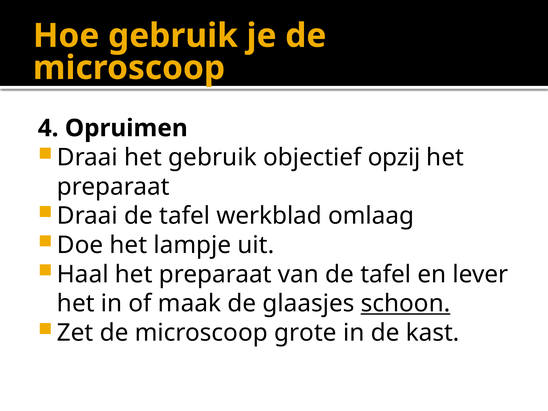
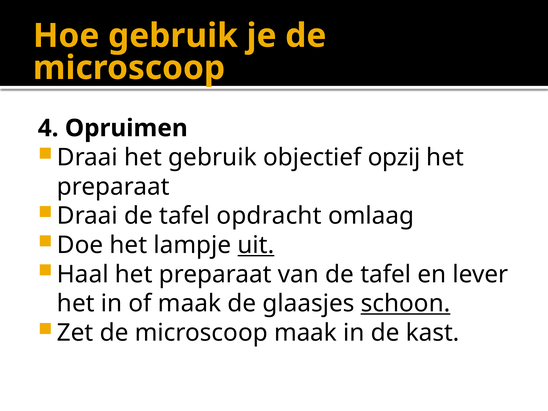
werkblad: werkblad -> opdracht (269, 216)
uit underline: none -> present (256, 245)
microscoop grote: grote -> maak (305, 333)
